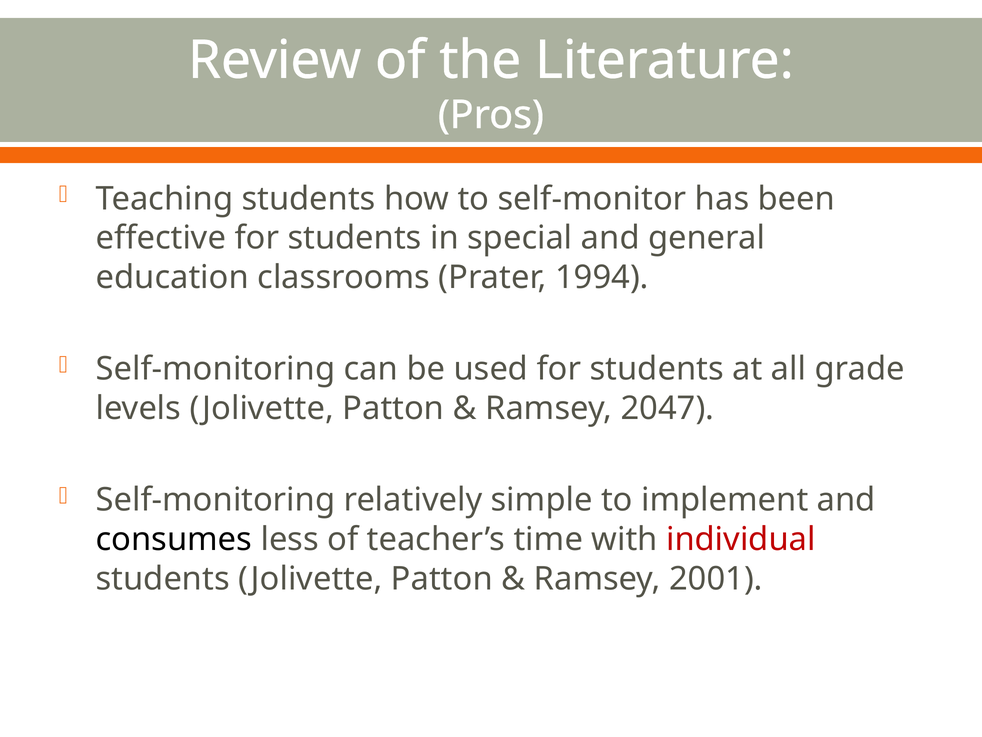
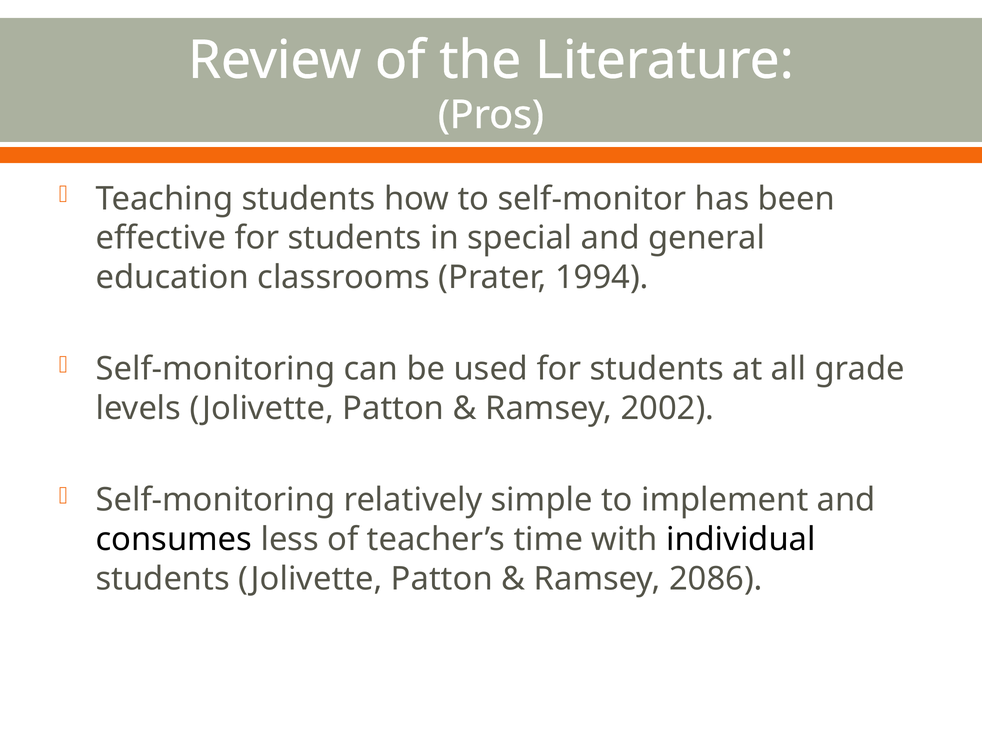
2047: 2047 -> 2002 (667, 408)
individual colour: red -> black (741, 539)
2001: 2001 -> 2086 (716, 578)
